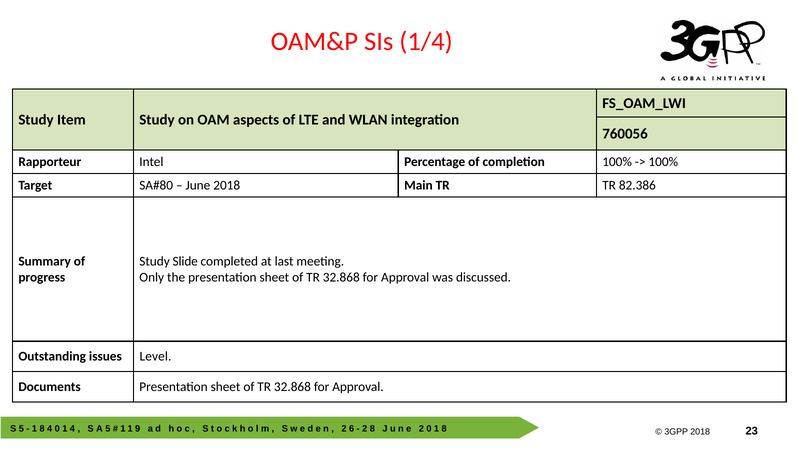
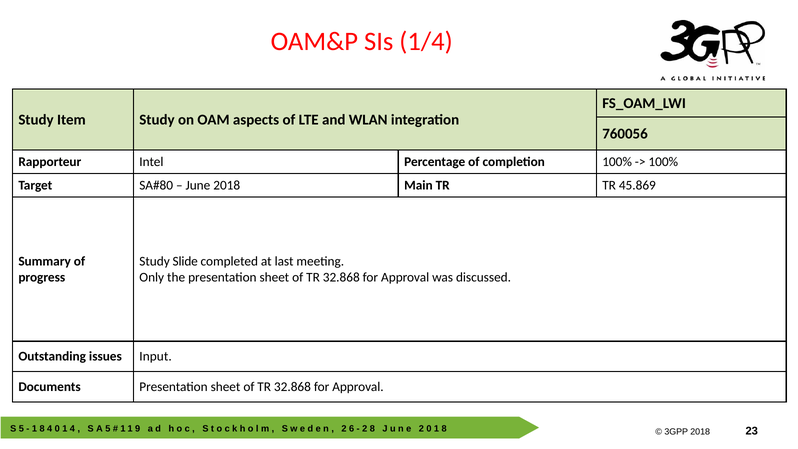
82.386: 82.386 -> 45.869 (637, 185)
Level: Level -> Input (156, 357)
